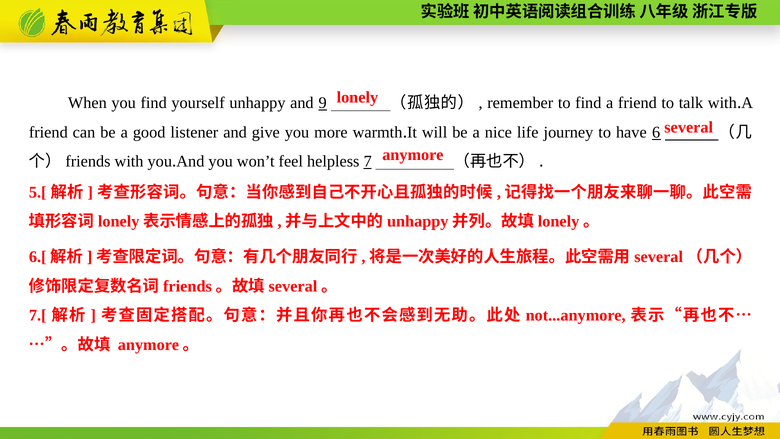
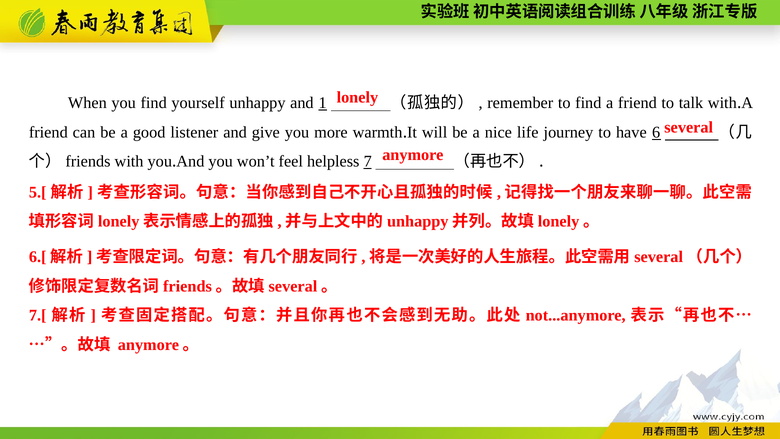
9: 9 -> 1 (323, 103)
